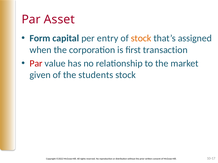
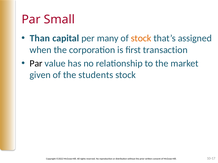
Asset: Asset -> Small (59, 19)
Form: Form -> Than (40, 38)
entry: entry -> many (108, 38)
Par colour: red -> black (36, 64)
